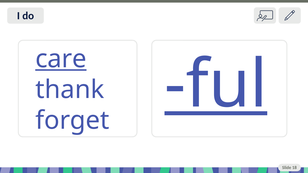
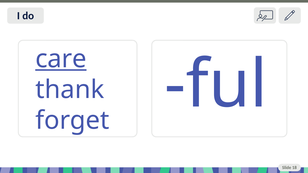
ful underline: present -> none (216, 85)
